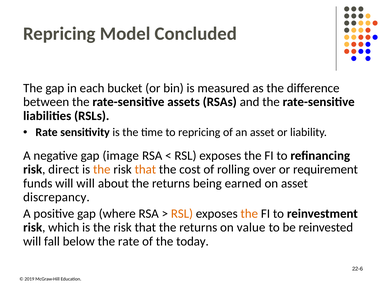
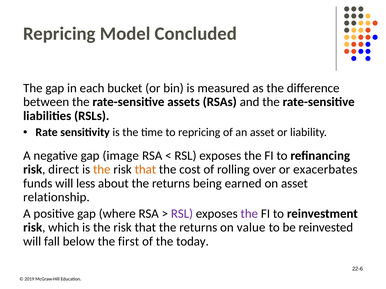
requirement: requirement -> exacerbates (325, 170)
will will: will -> less (86, 184)
discrepancy: discrepancy -> relationship (56, 197)
RSL colour: orange -> purple (182, 214)
the colour: orange -> purple (249, 214)
the rate: rate -> first (129, 242)
